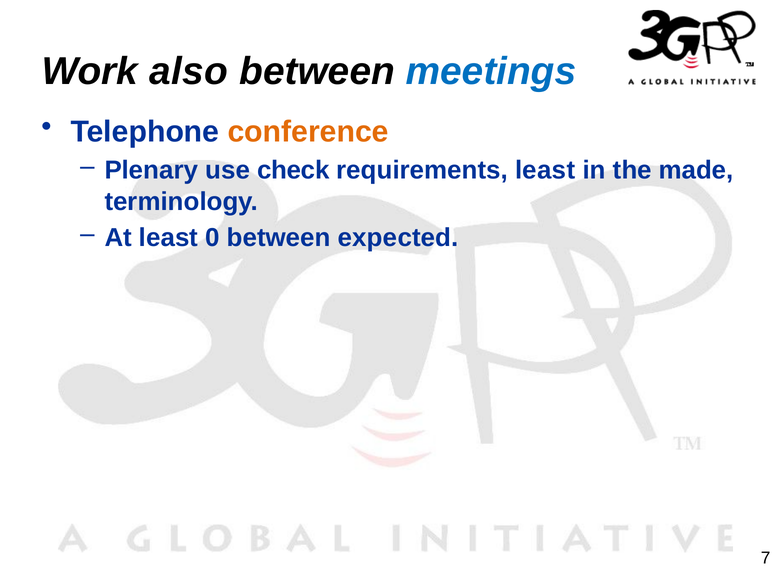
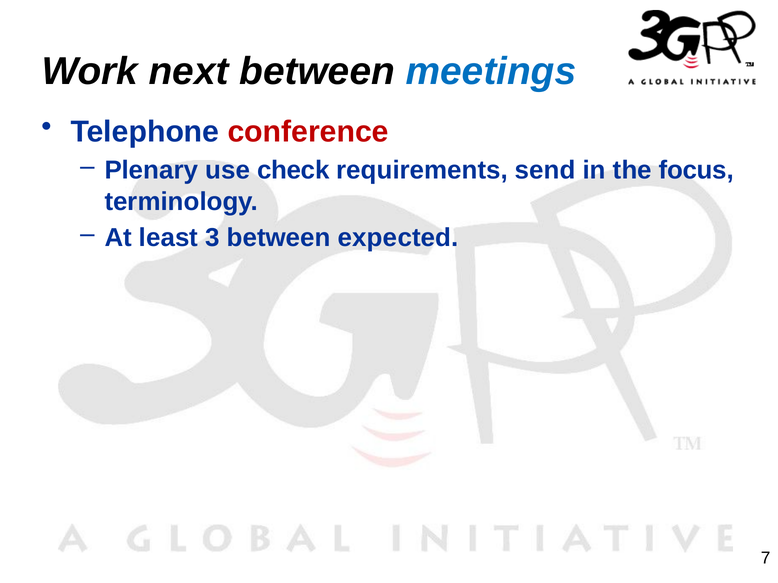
also: also -> next (189, 71)
conference colour: orange -> red (308, 132)
requirements least: least -> send (545, 171)
made: made -> focus (696, 171)
0: 0 -> 3 (213, 238)
